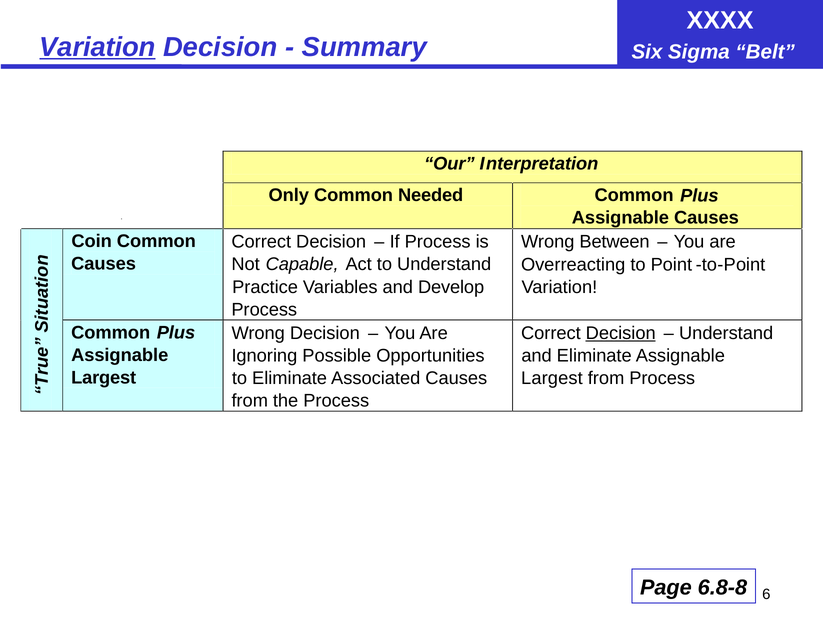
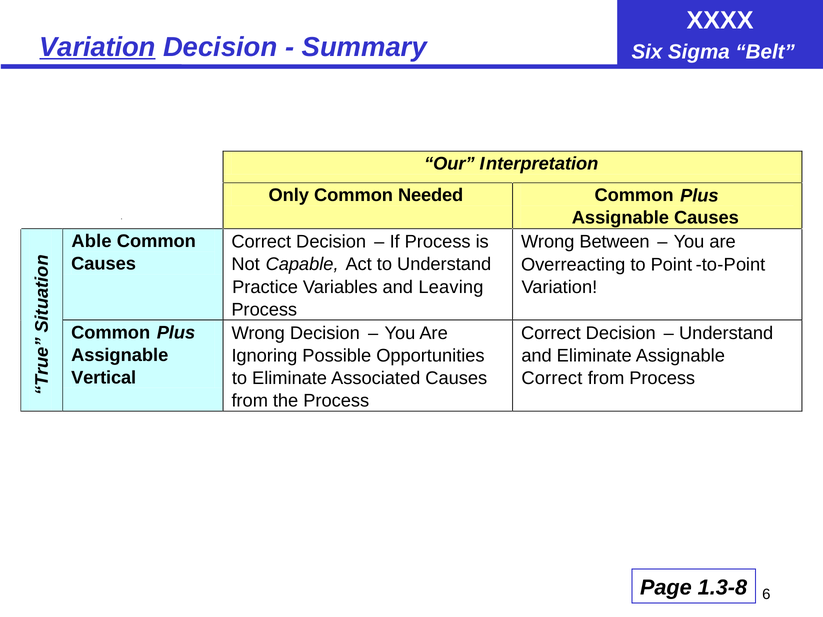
Coin: Coin -> Able (92, 241)
Develop: Develop -> Leaving (451, 287)
Decision underline: present -> none (621, 333)
Largest: Largest -> Vertical (104, 378)
Largest: Largest -> Correct (552, 378)
6.8-8: 6.8-8 -> 1.3-8 (722, 588)
